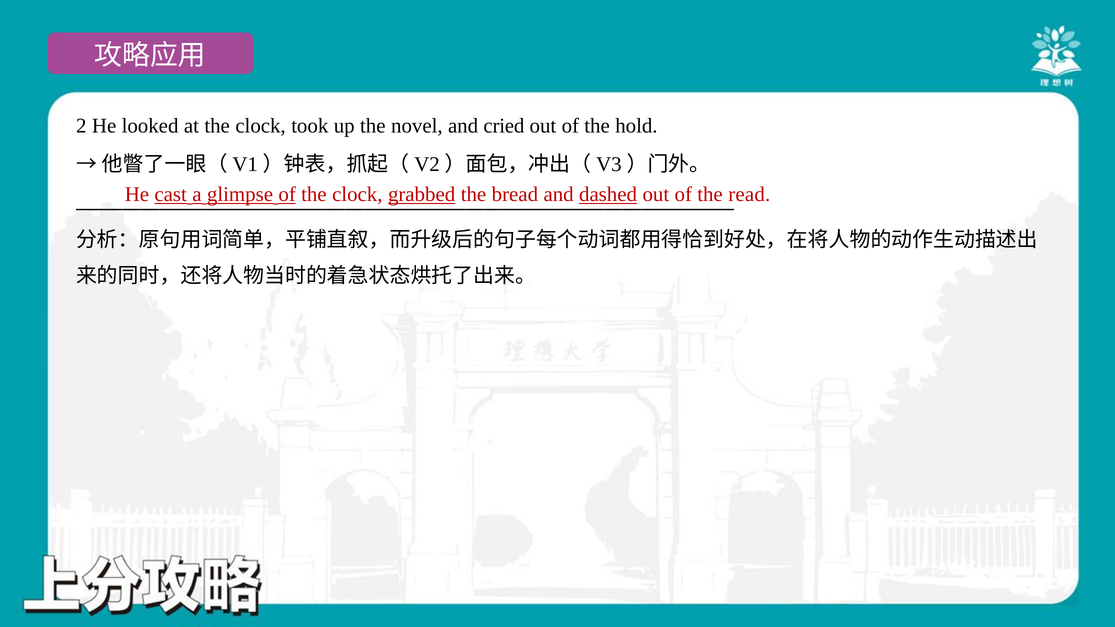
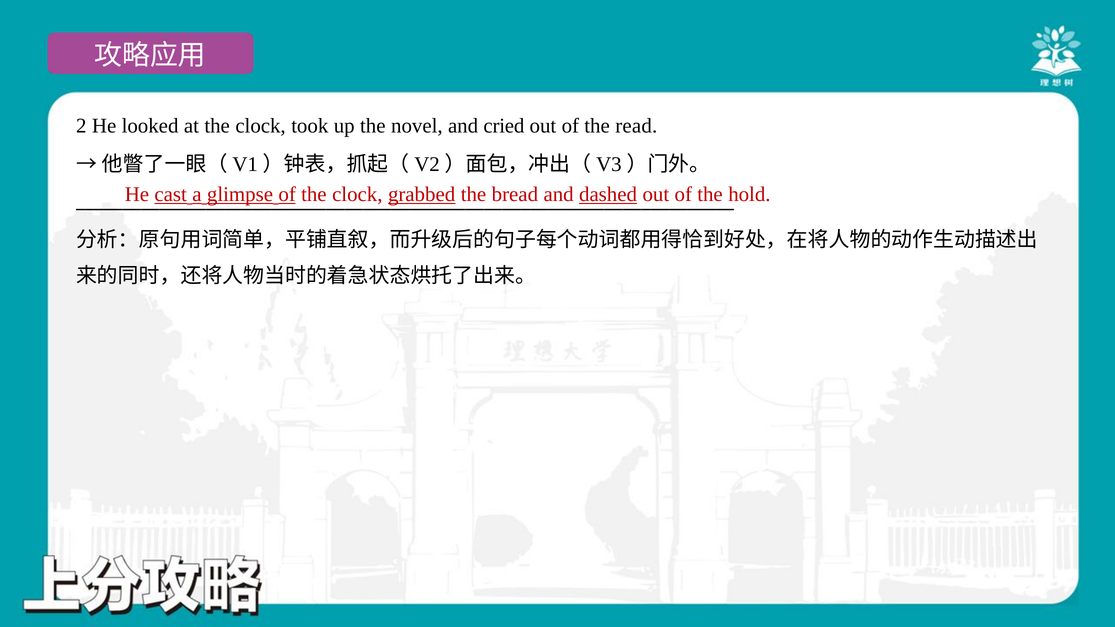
hold: hold -> read (636, 126)
read: read -> hold (749, 194)
